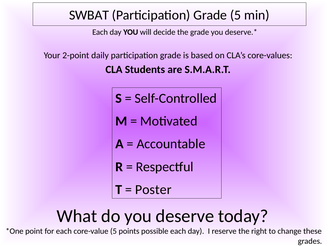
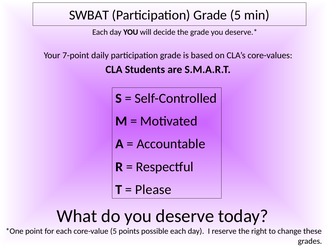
2-point: 2-point -> 7-point (76, 55)
Poster: Poster -> Please (153, 190)
